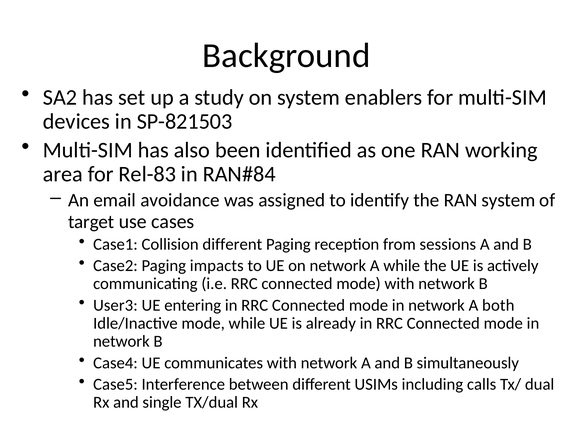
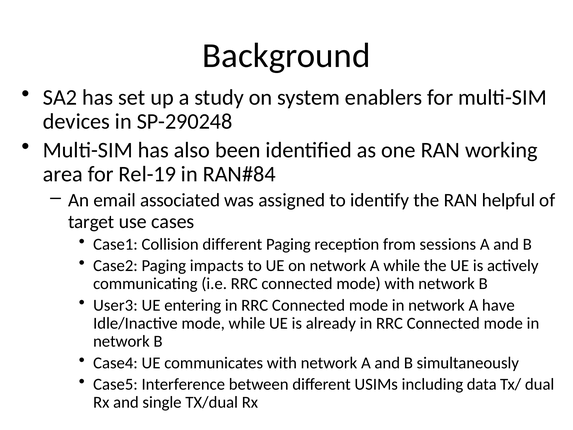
SP-821503: SP-821503 -> SP-290248 (185, 121)
Rel-83: Rel-83 -> Rel-19 (147, 174)
avoidance: avoidance -> associated (180, 200)
RAN system: system -> helpful (508, 200)
both: both -> have (498, 305)
calls: calls -> data (482, 384)
